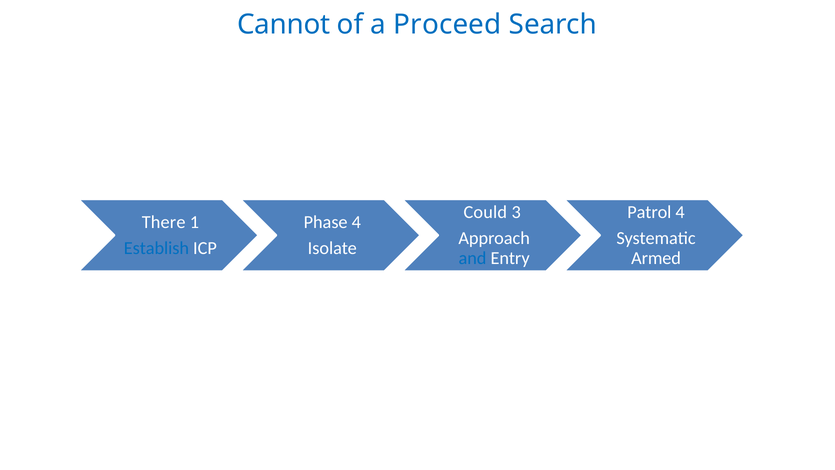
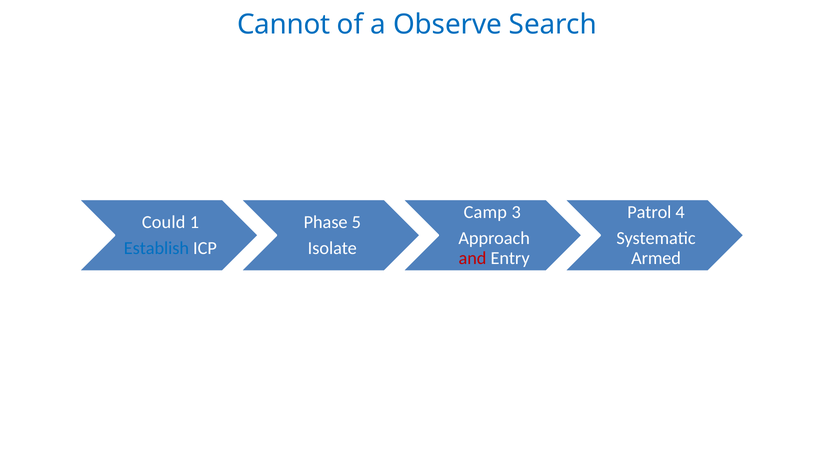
Proceed: Proceed -> Observe (448, 25)
Could: Could -> Camp (485, 212)
There: There -> Could (164, 222)
Phase 4: 4 -> 5 (356, 222)
and colour: blue -> red (473, 258)
